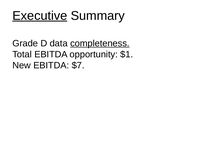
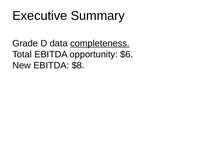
Executive underline: present -> none (40, 16)
$1: $1 -> $6 (127, 54)
$7: $7 -> $8 (78, 65)
